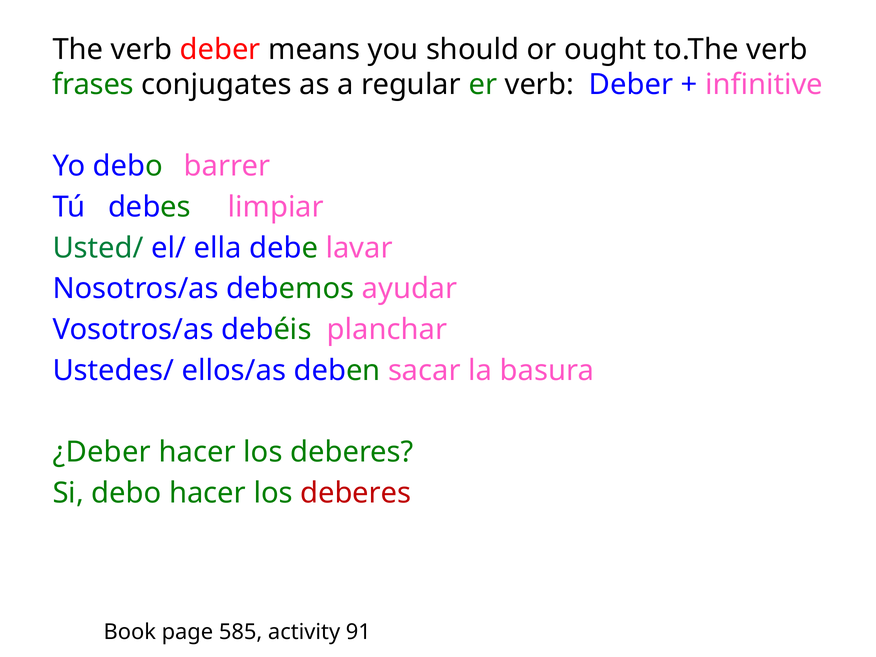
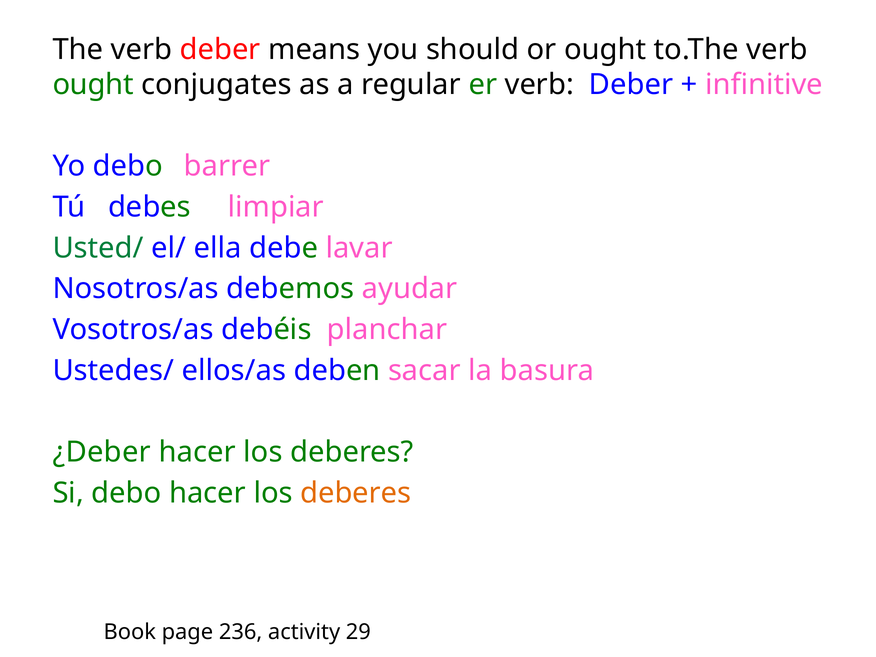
frases: frases -> ought (93, 85)
deberes colour: red -> orange (356, 493)
585: 585 -> 236 (241, 632)
91: 91 -> 29 (358, 632)
